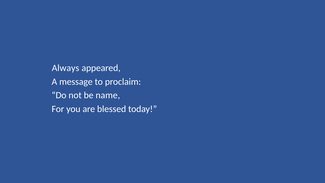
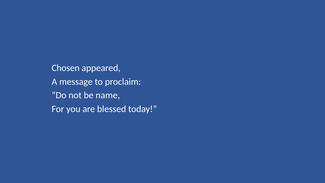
Always: Always -> Chosen (66, 68)
